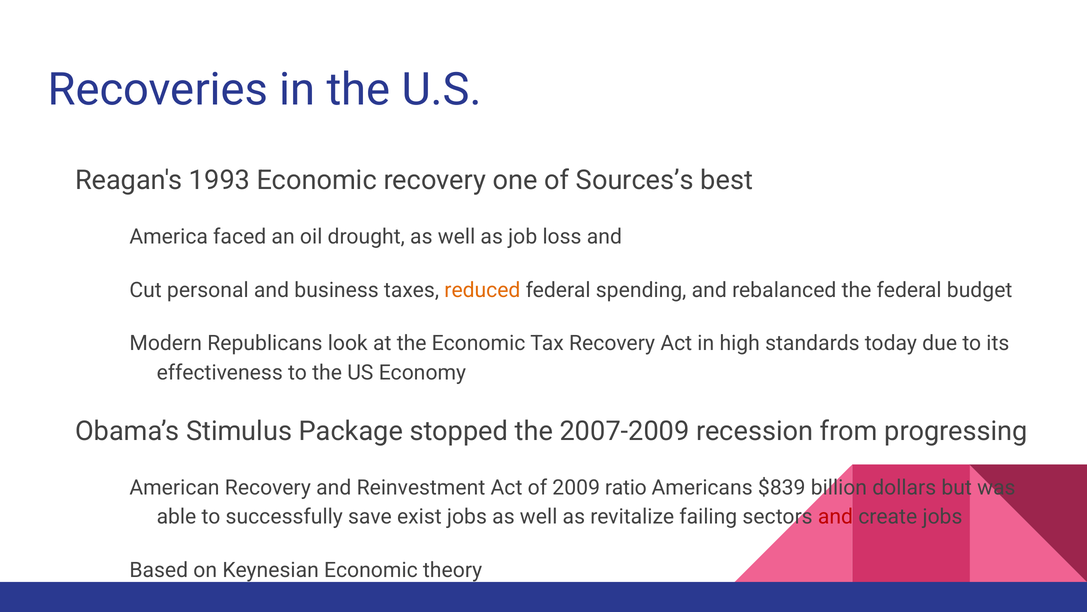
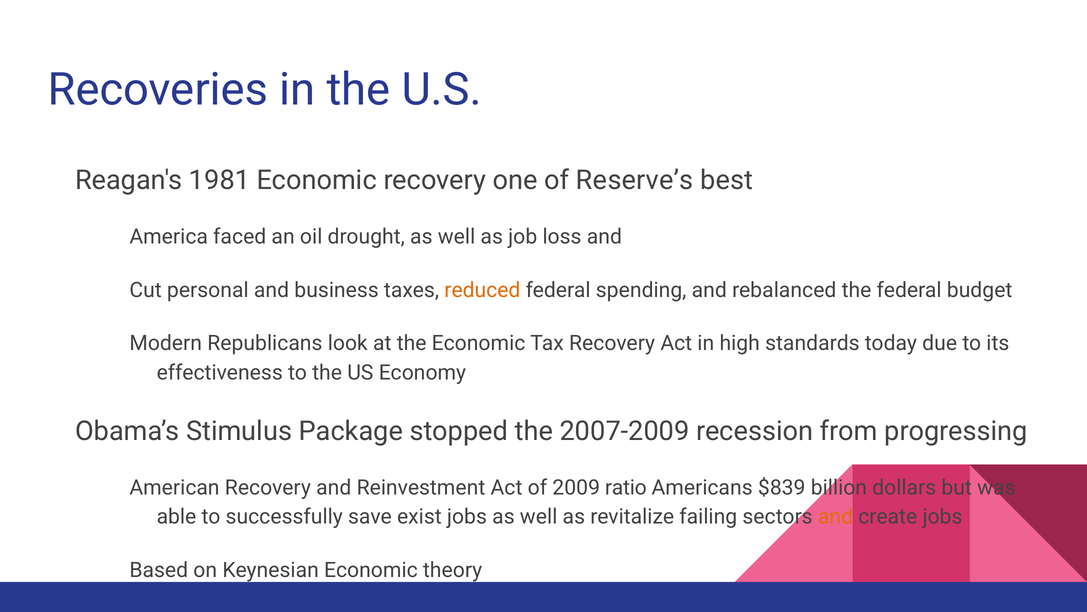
1993: 1993 -> 1981 (220, 180)
Sources’s: Sources’s -> Reserve’s (635, 180)
and colour: red -> orange (835, 516)
